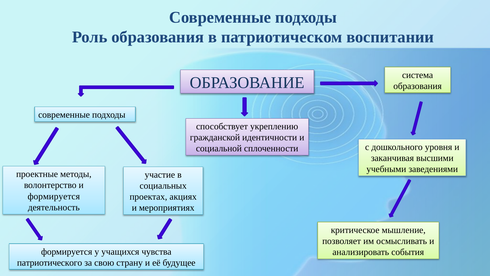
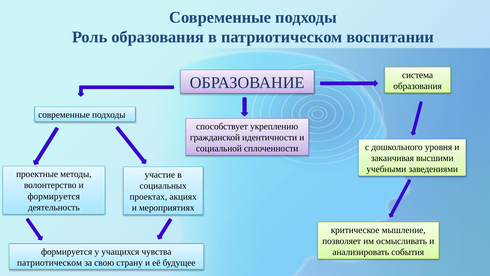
патриотического: патриотического -> патриотическом (49, 262)
